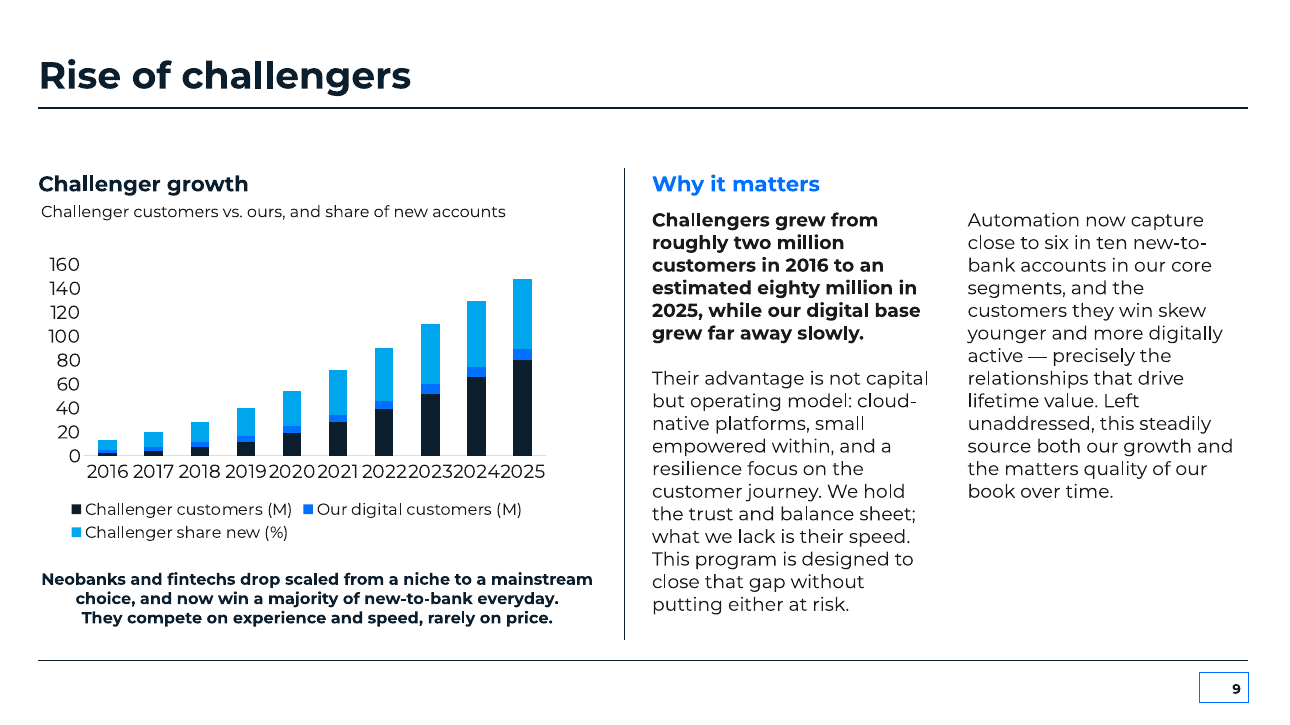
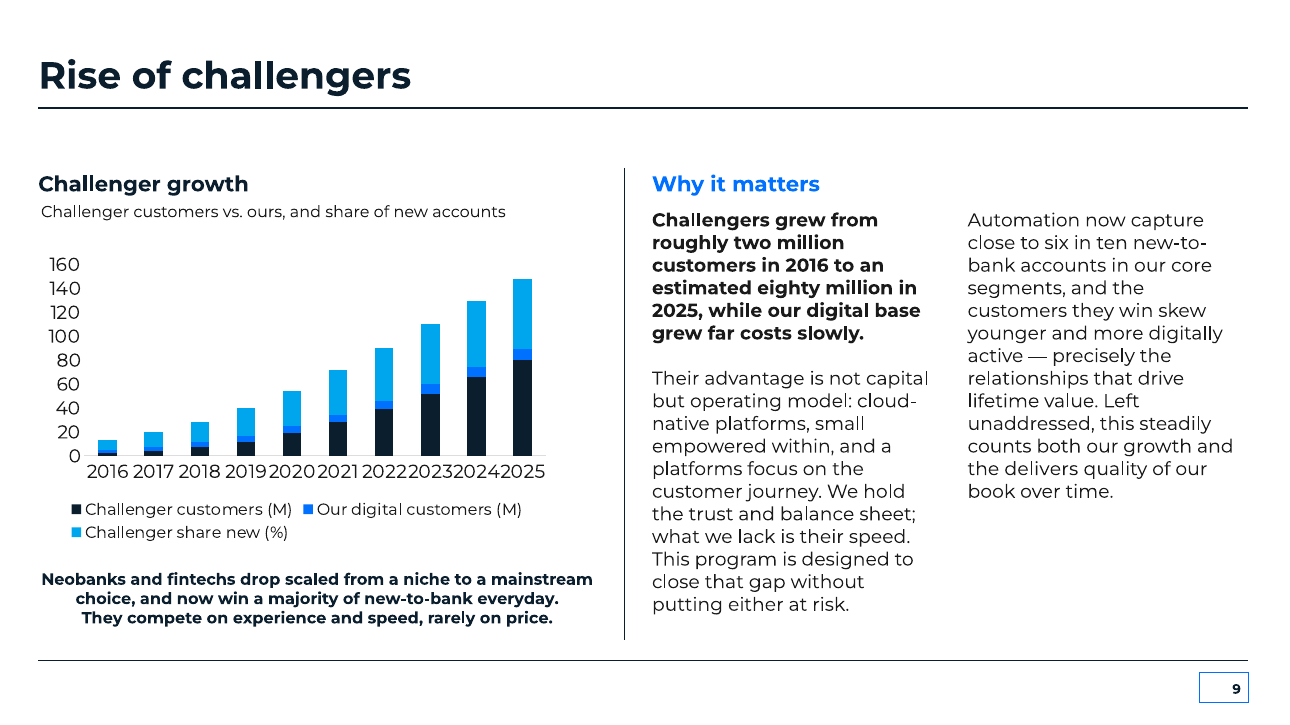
away: away -> costs (766, 334)
source: source -> counts (1000, 447)
resilience: resilience -> platforms (697, 469)
the matters: matters -> delivers (1041, 469)
